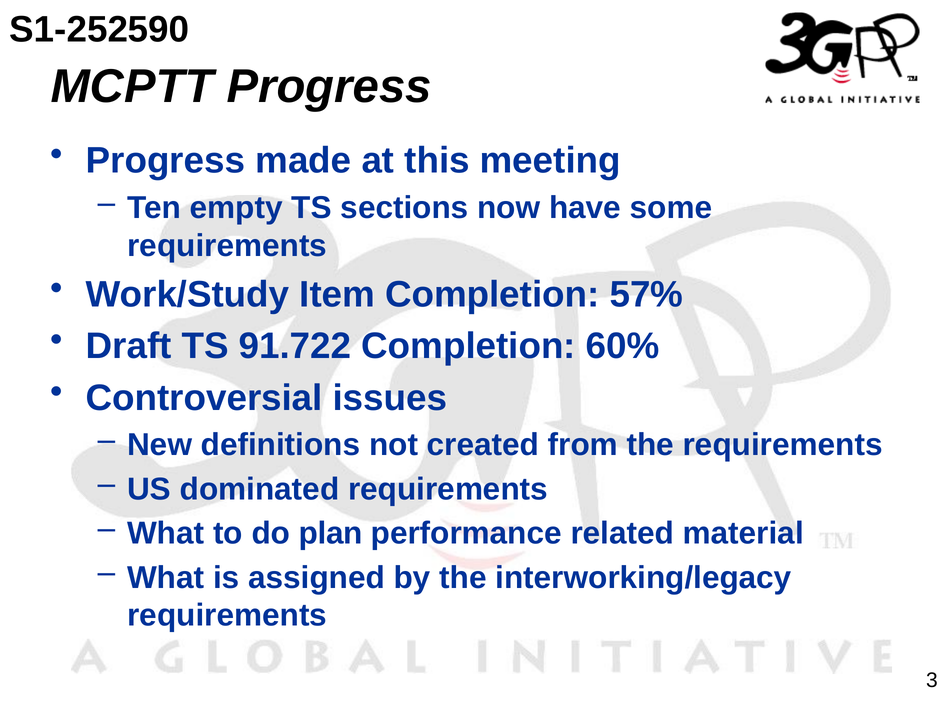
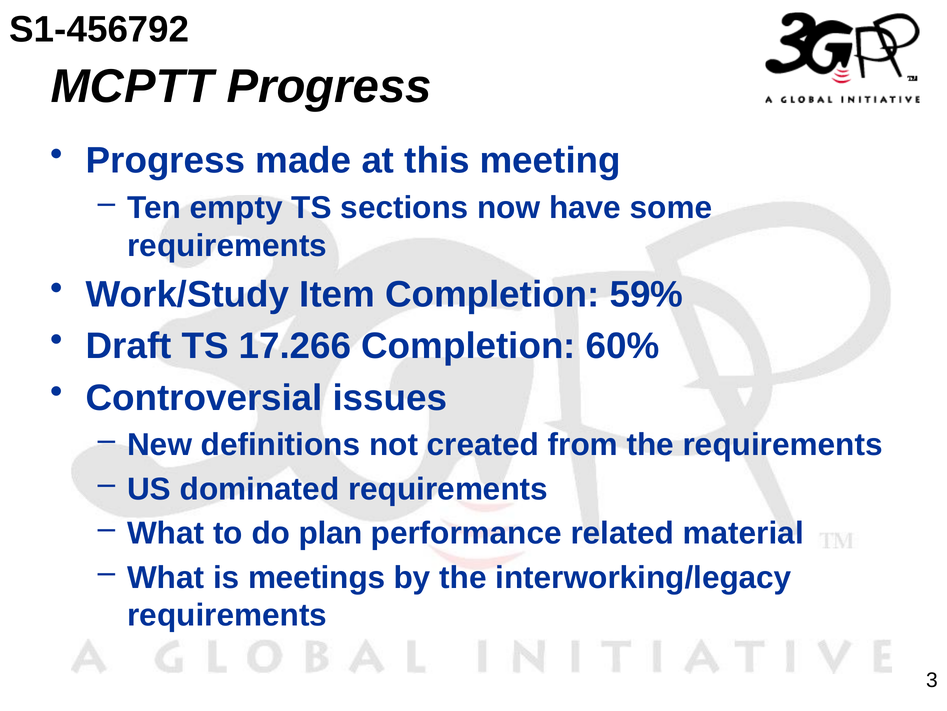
S1-252590: S1-252590 -> S1-456792 (99, 29)
57%: 57% -> 59% (646, 294)
91.722: 91.722 -> 17.266 (295, 346)
assigned: assigned -> meetings (317, 577)
